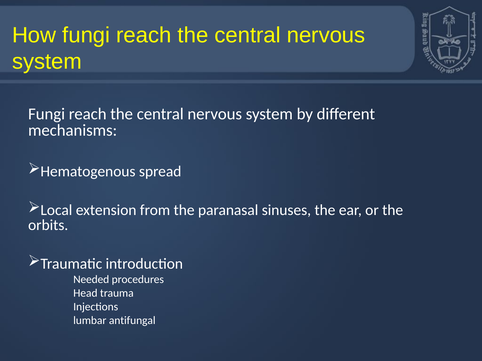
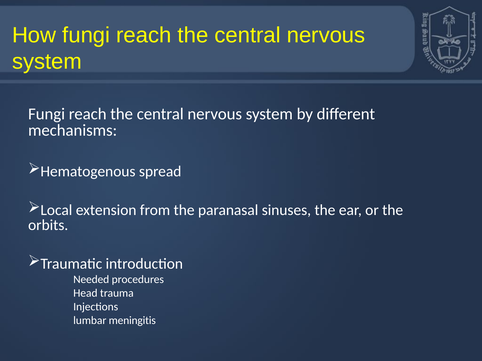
antifungal: antifungal -> meningitis (132, 321)
